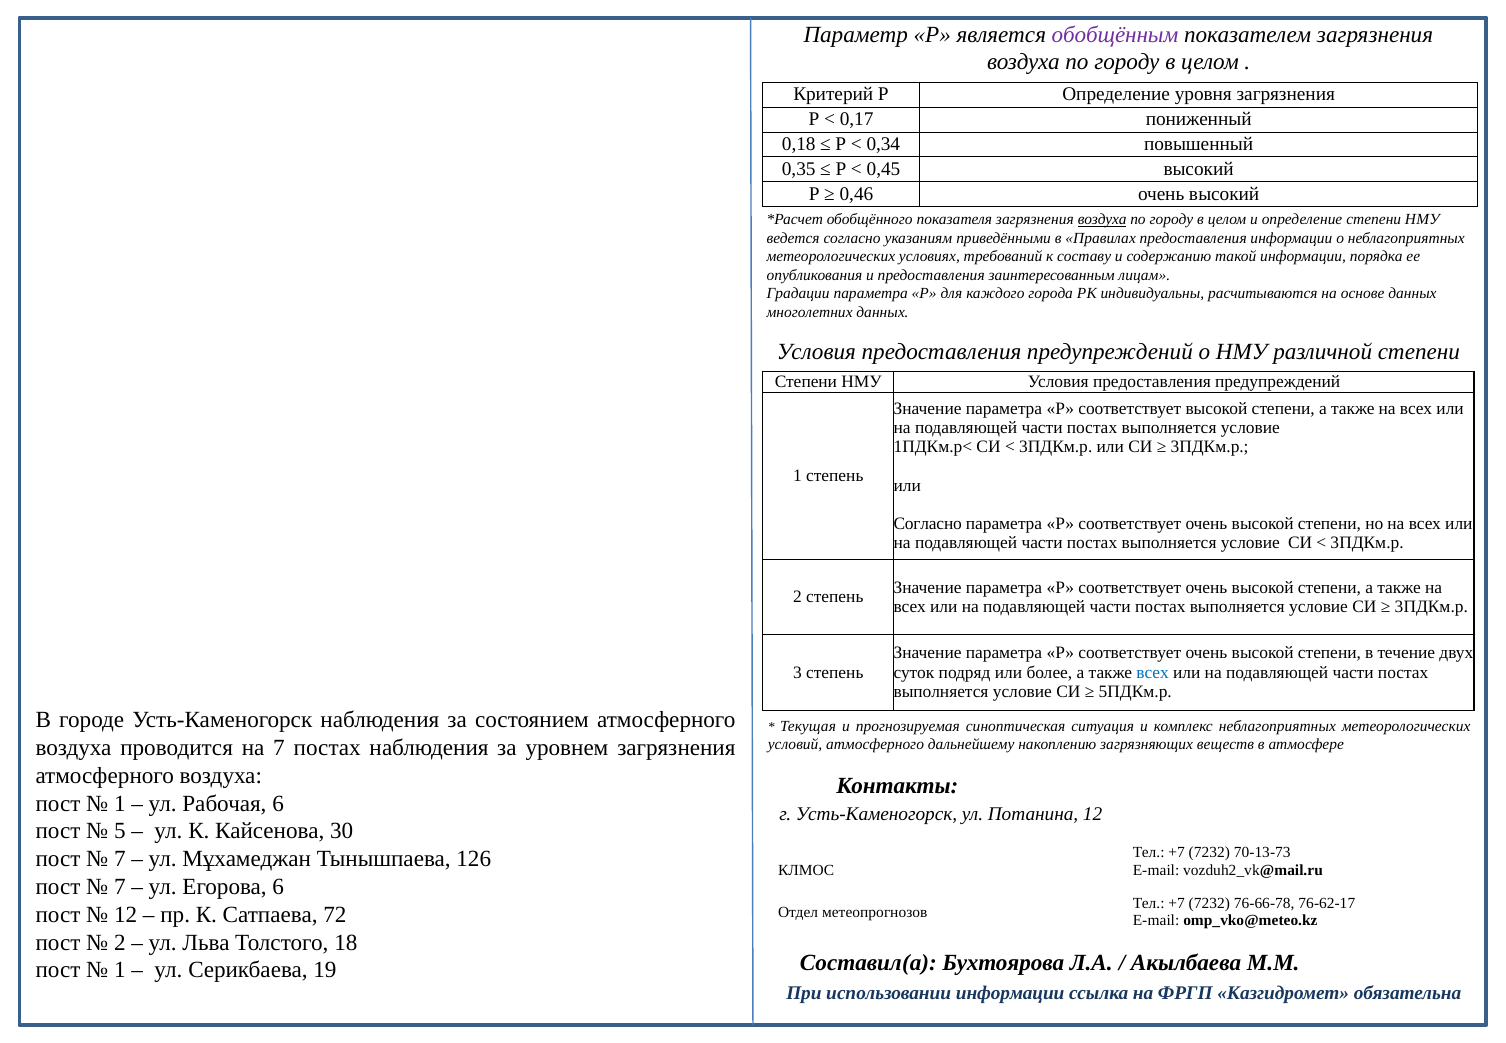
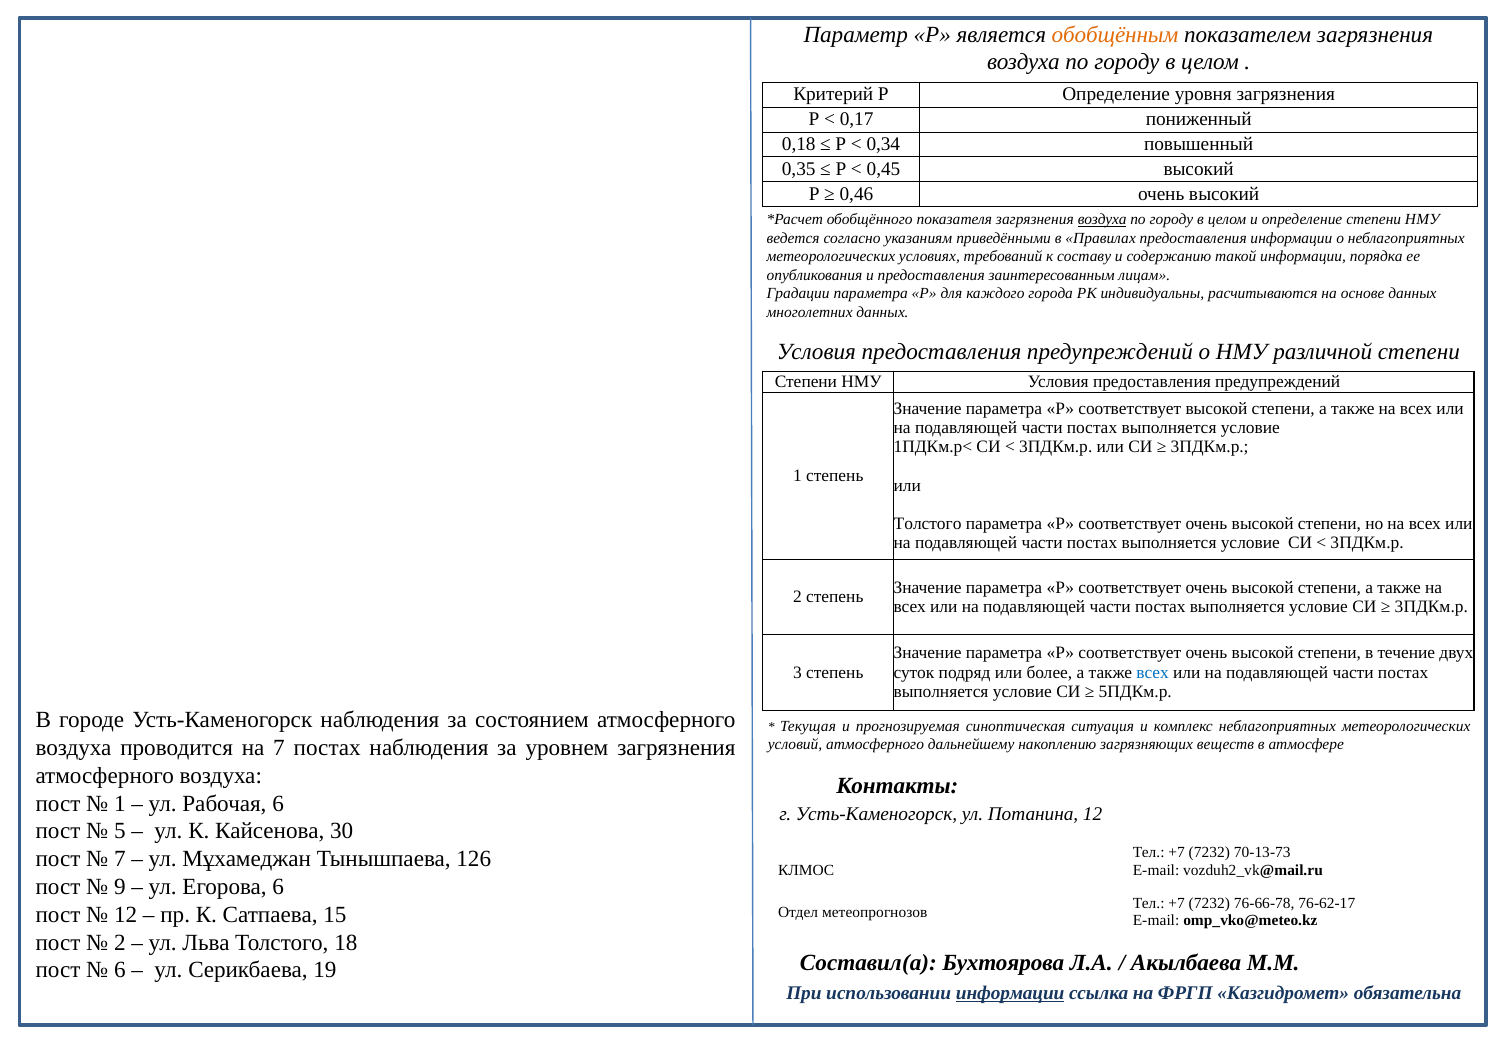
обобщённым colour: purple -> orange (1115, 34)
Согласно: Согласно -> Толстого (928, 524)
7: 7 -> 9 (120, 886)
72: 72 -> 15 (335, 914)
1: 1 -> 6 (120, 970)
информации underline: none -> present (1010, 993)
